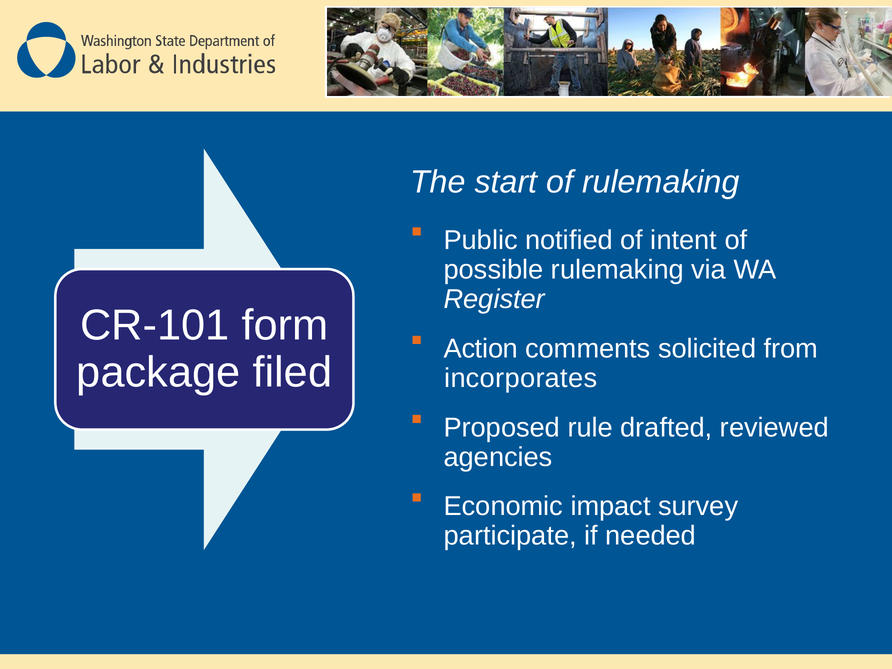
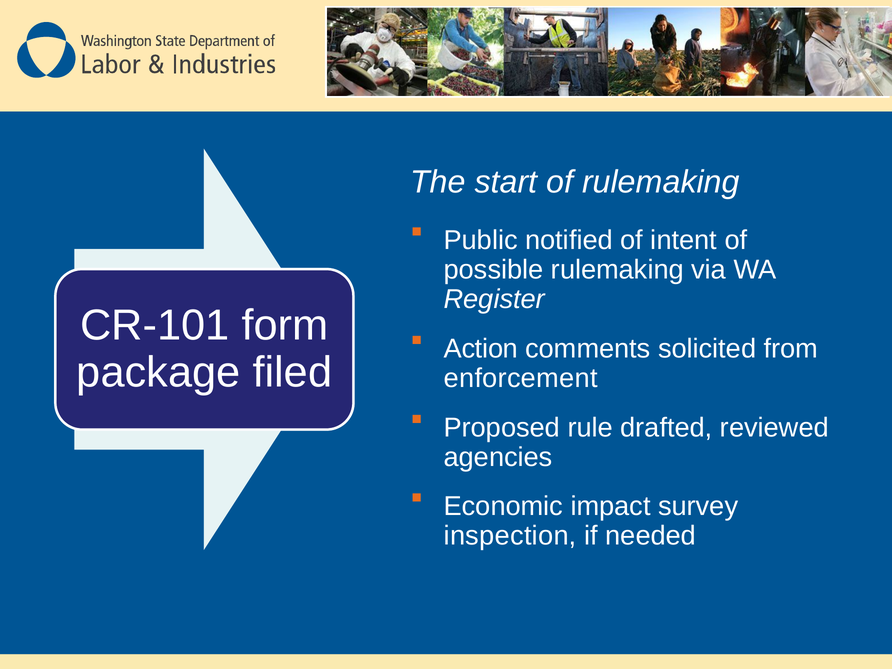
incorporates: incorporates -> enforcement (521, 378)
participate: participate -> inspection (510, 536)
